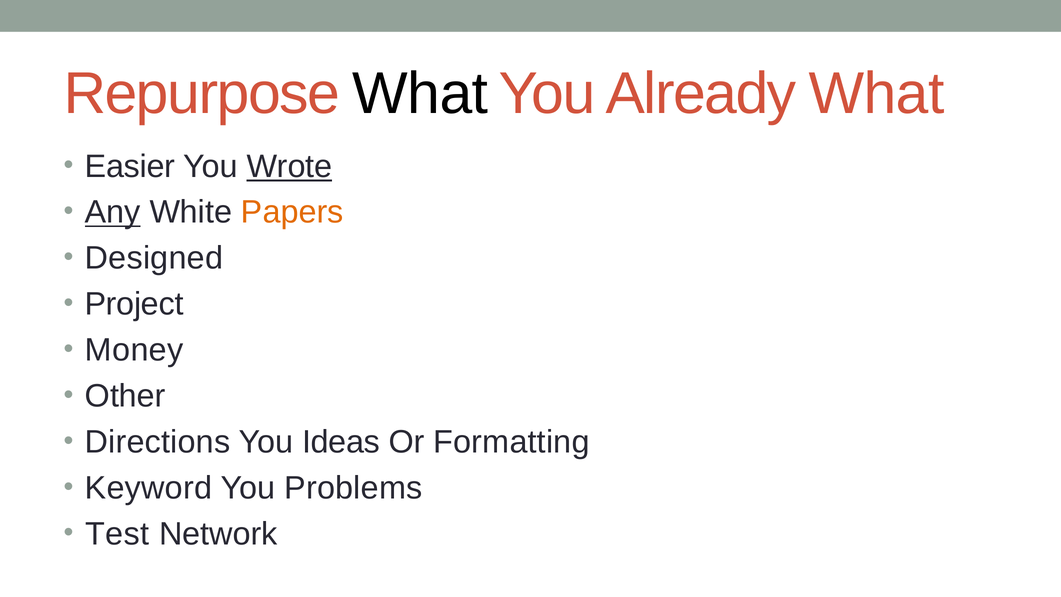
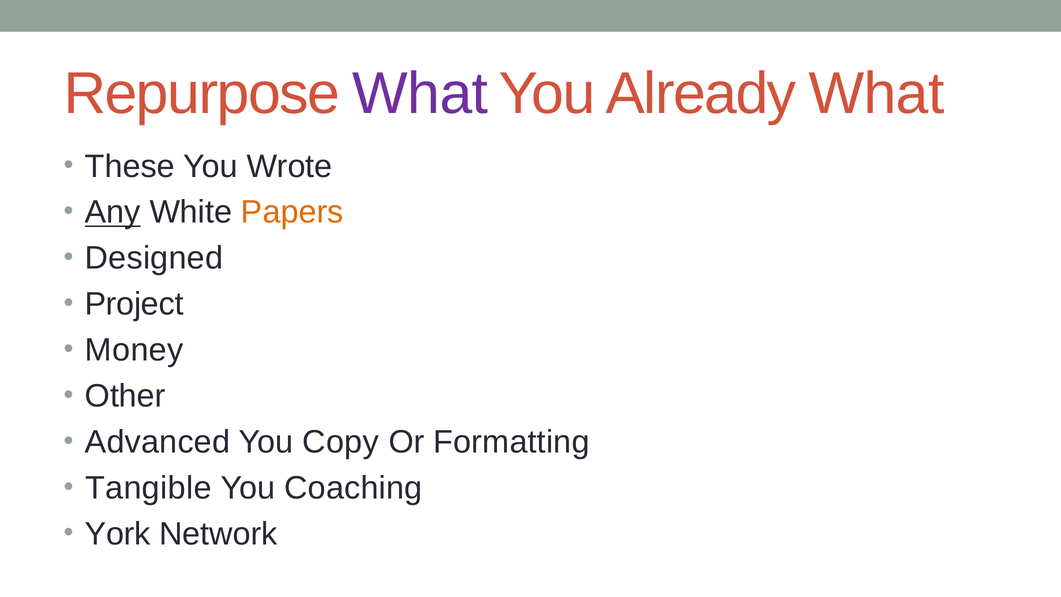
What colour: black -> purple (420, 94)
Easier: Easier -> These (130, 166)
Wrote underline: present -> none (289, 166)
Directions: Directions -> Advanced (158, 442)
Ideas: Ideas -> Copy (341, 442)
Keyword: Keyword -> Tangible (148, 488)
Problems: Problems -> Coaching (353, 488)
Test: Test -> York (118, 534)
